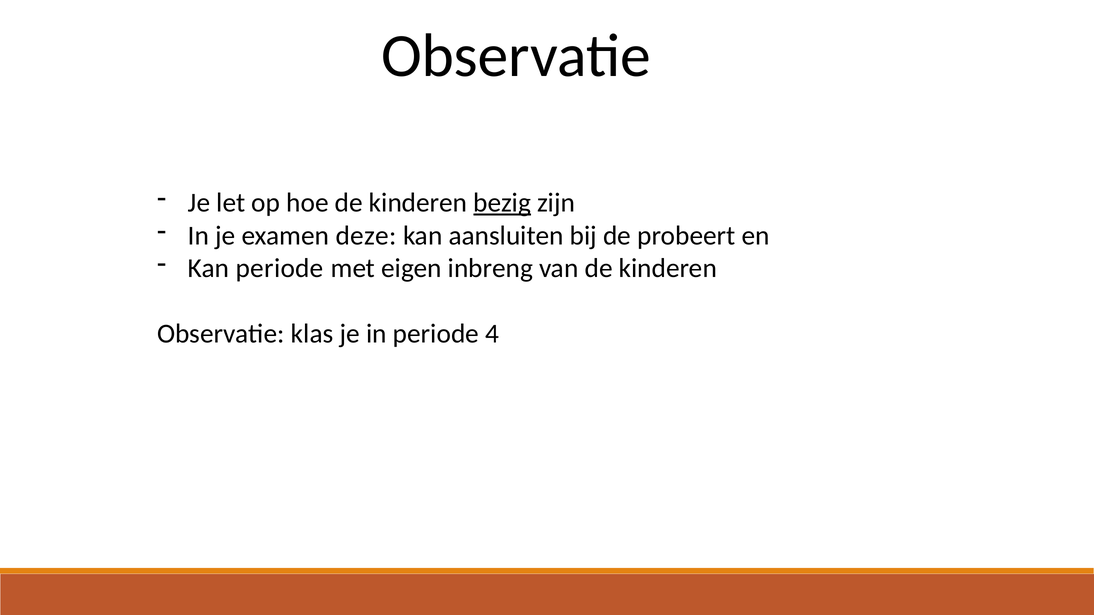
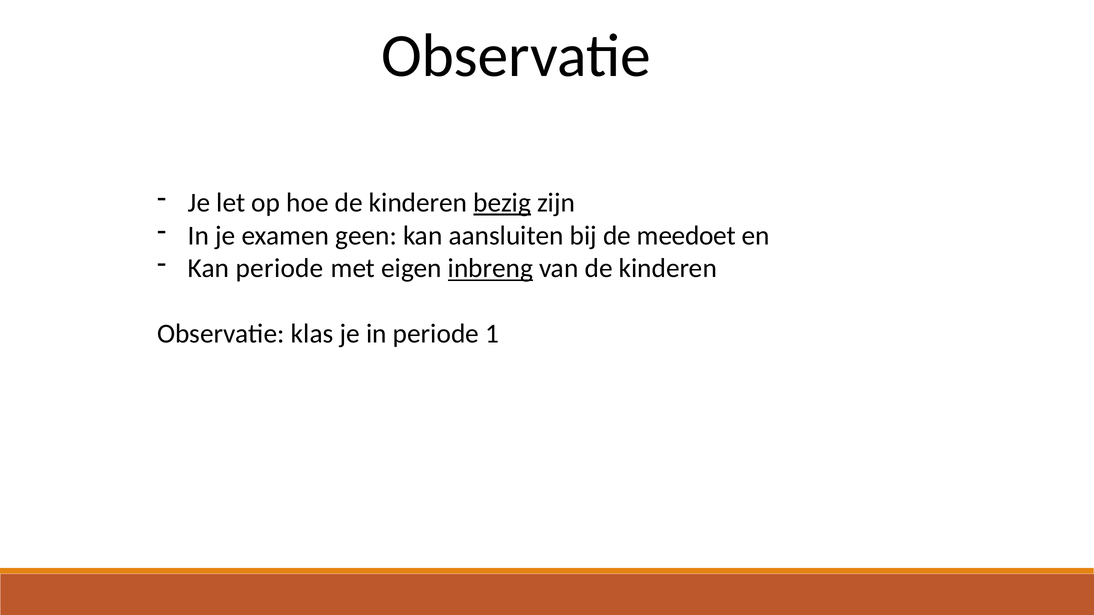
deze: deze -> geen (366, 236)
probeert: probeert -> meedoet (686, 236)
inbreng underline: none -> present (490, 268)
4: 4 -> 1 (492, 334)
